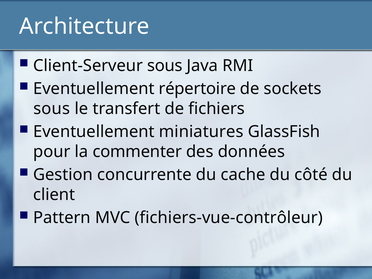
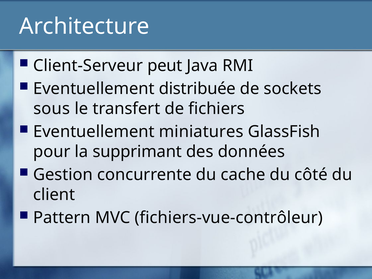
Client-Serveur sous: sous -> peut (165, 66)
répertoire: répertoire -> distribuée (197, 89)
commenter: commenter -> supprimant (137, 152)
